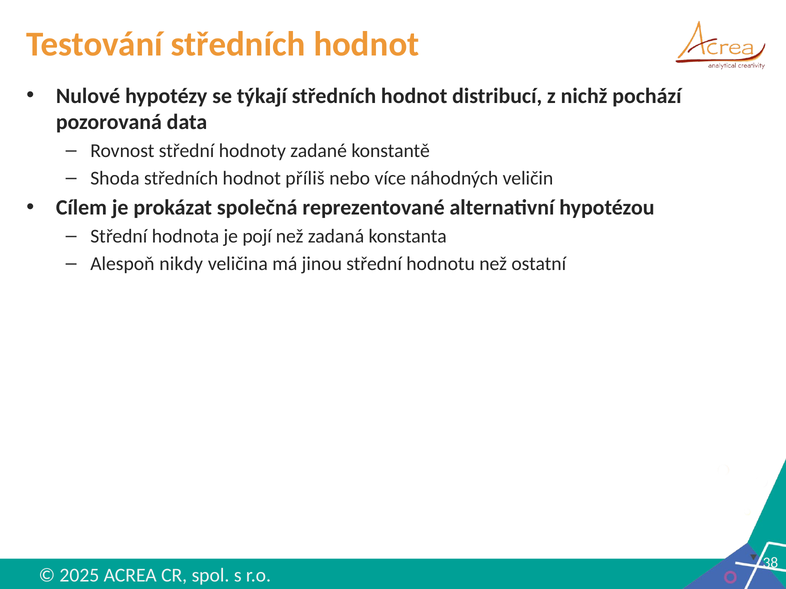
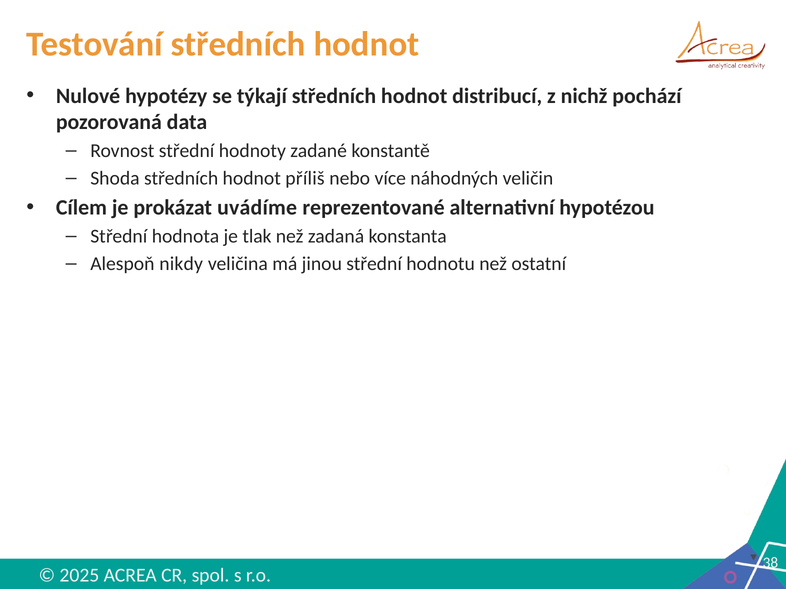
společná: společná -> uvádíme (257, 208)
pojí: pojí -> tlak (257, 236)
